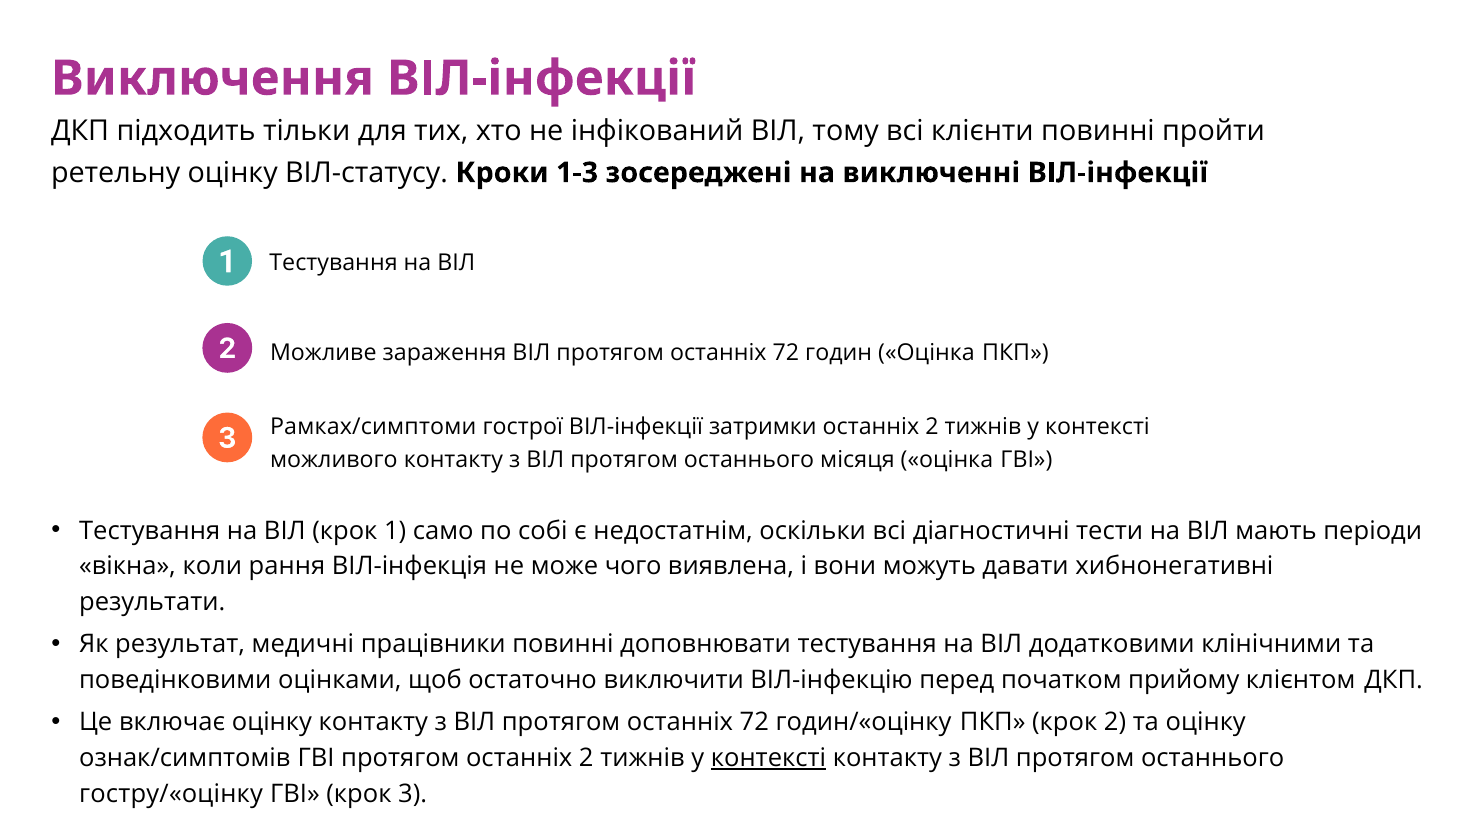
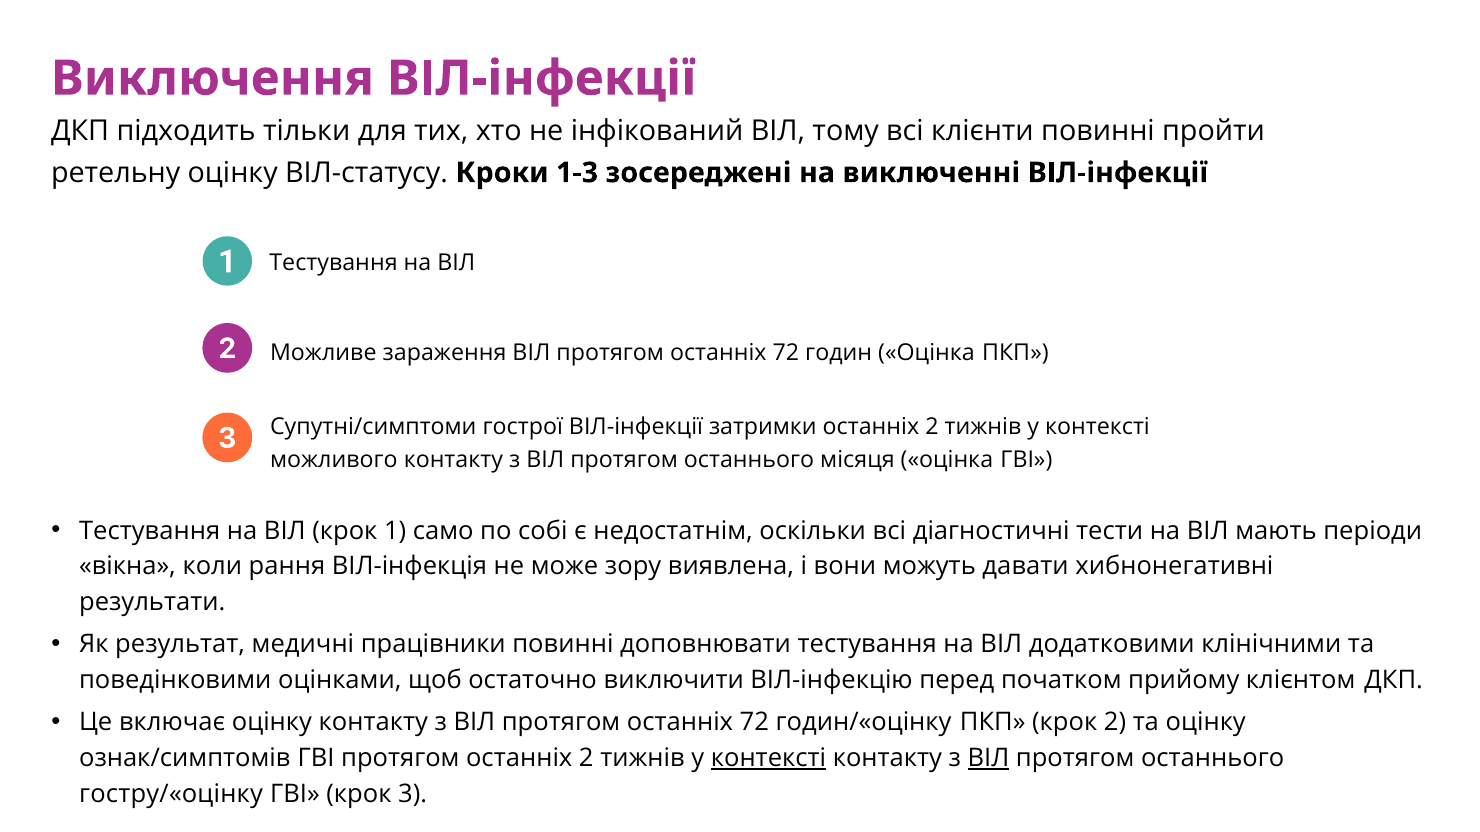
Рамках/симптоми: Рамках/симптоми -> Супутні/симптоми (373, 427)
чого: чого -> зору (633, 567)
ВІЛ underline: none -> present (988, 759)
